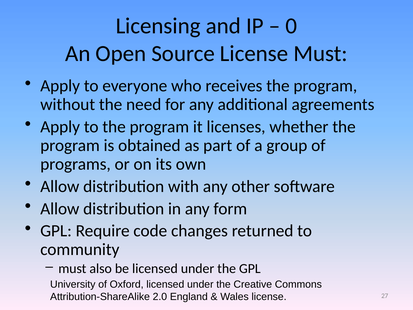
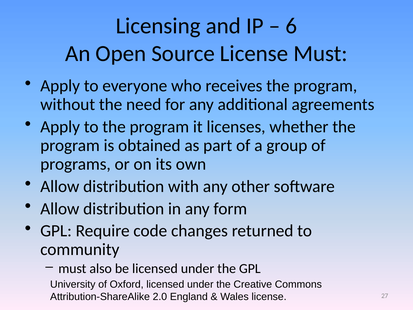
0: 0 -> 6 (291, 26)
